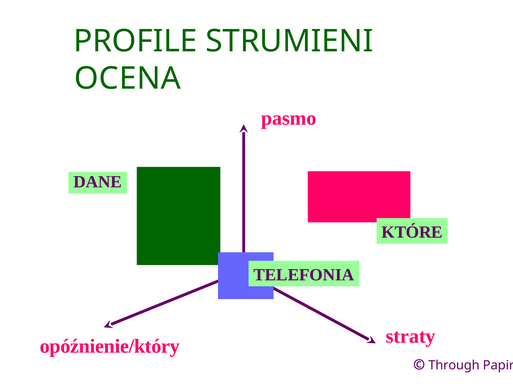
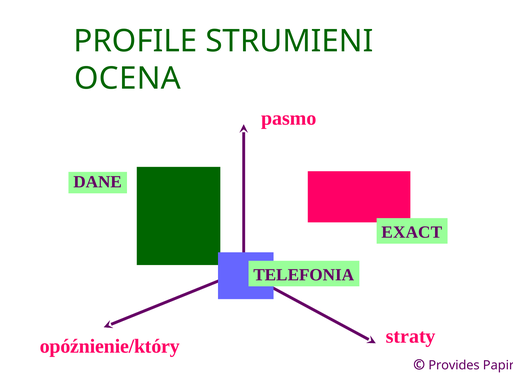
KTÓRE: KTÓRE -> EXACT (412, 233)
Through: Through -> Provides (454, 366)
